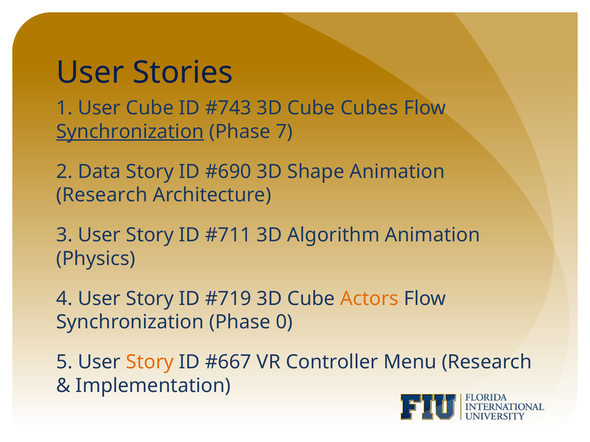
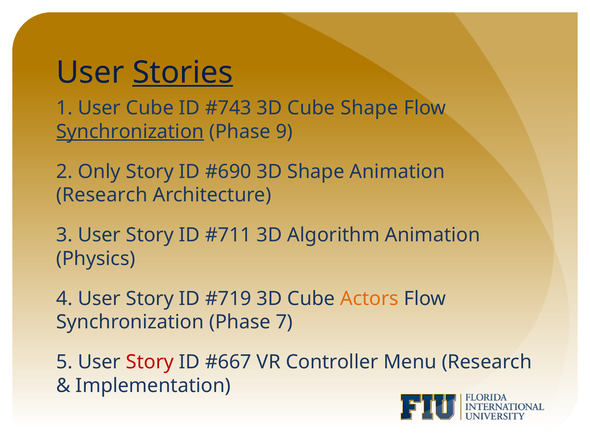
Stories underline: none -> present (183, 73)
Cube Cubes: Cubes -> Shape (369, 108)
7: 7 -> 9 (284, 132)
Data: Data -> Only (99, 172)
0: 0 -> 7 (284, 323)
Story colour: orange -> red (150, 363)
